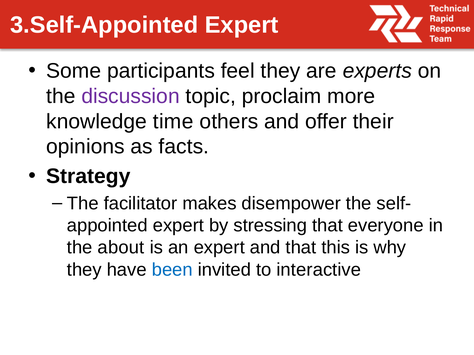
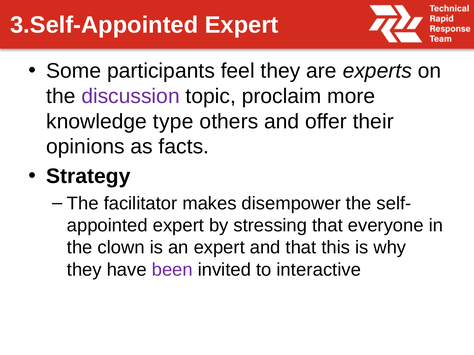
time: time -> type (173, 122)
about: about -> clown (121, 248)
been colour: blue -> purple (172, 270)
